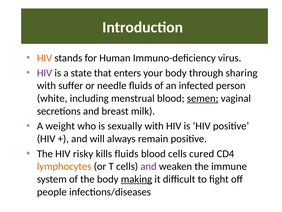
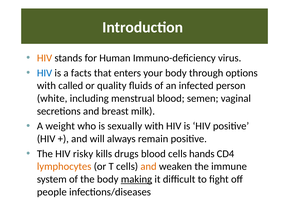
HIV colour: purple -> blue (45, 73)
state: state -> facts (81, 73)
sharing: sharing -> options (242, 73)
suffer: suffer -> called (71, 85)
needle: needle -> quality (112, 85)
semen underline: present -> none (203, 98)
kills fluids: fluids -> drugs (126, 153)
cured: cured -> hands (202, 153)
and colour: purple -> orange (149, 166)
